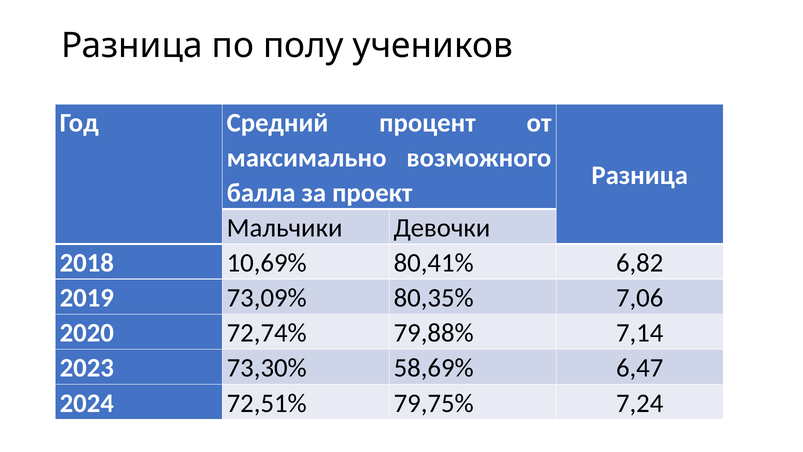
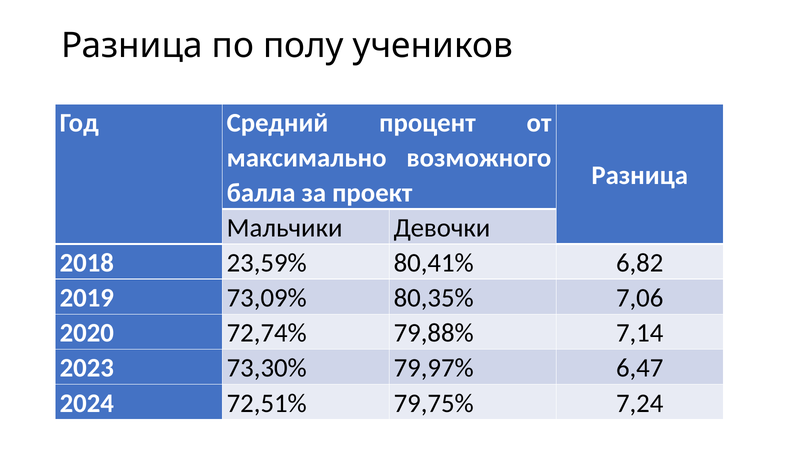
10,69%: 10,69% -> 23,59% (267, 263)
58,69%: 58,69% -> 79,97% (434, 368)
